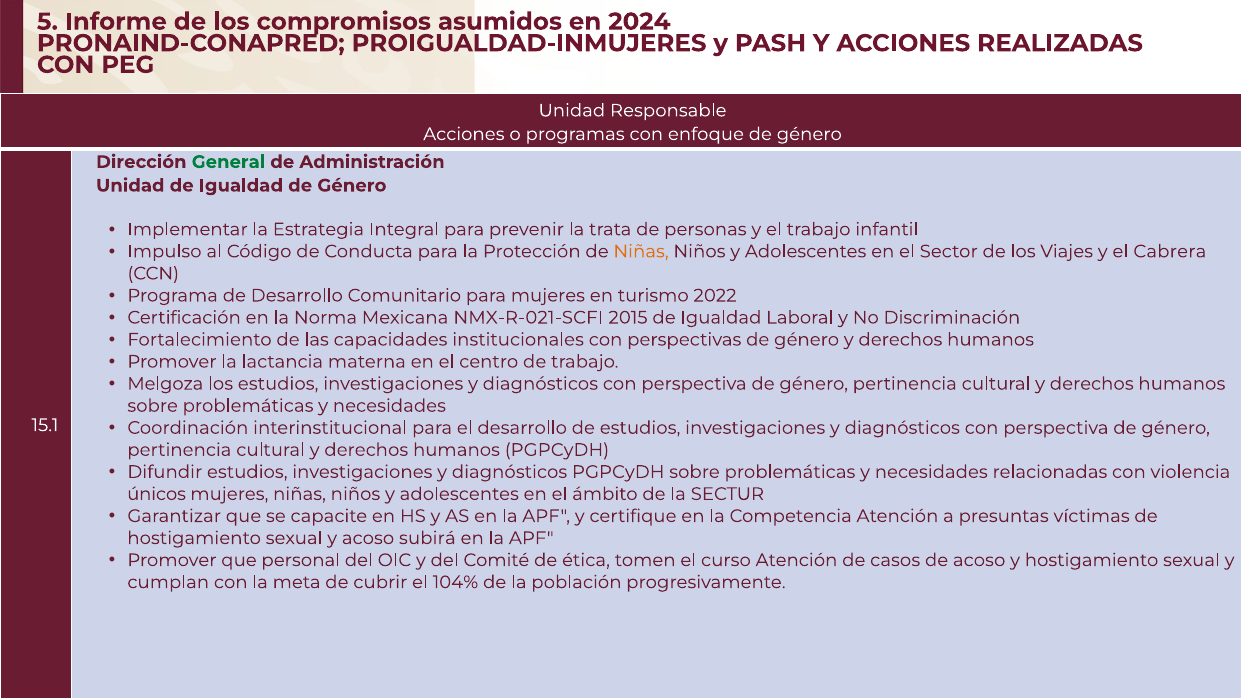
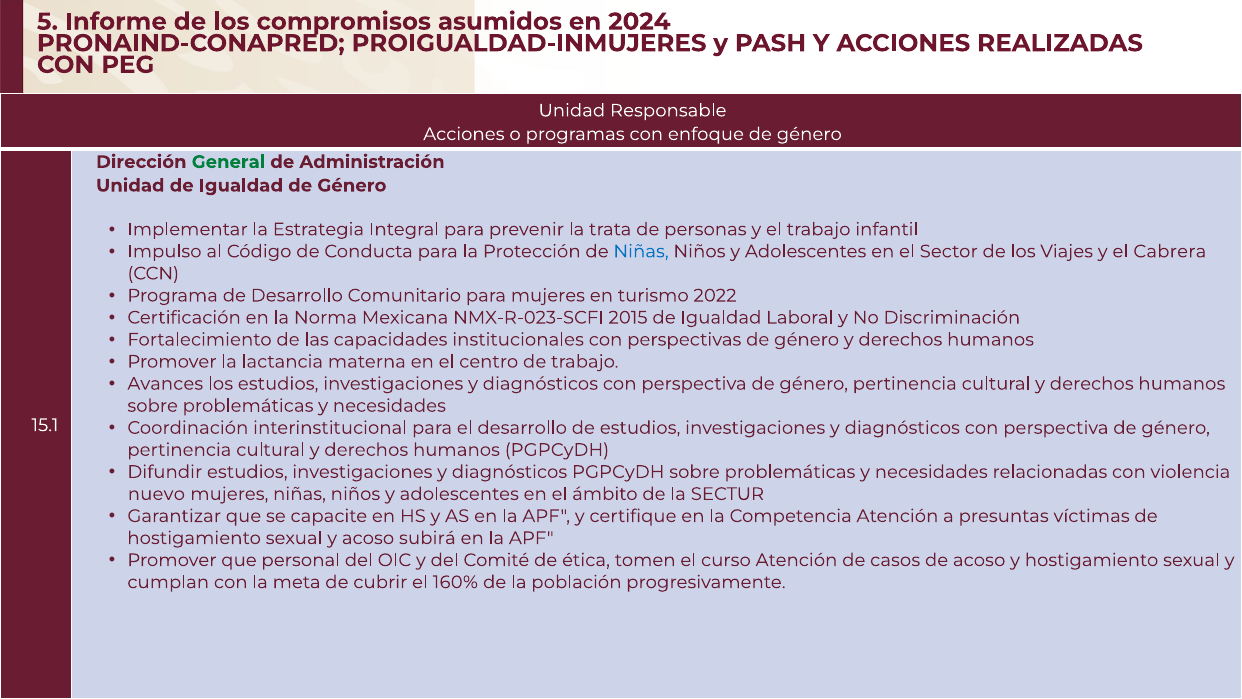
Niñas colour: orange -> blue (641, 251)
NMX-R-021-SCFI: NMX-R-021-SCFI -> NMX-R-023-SCFI (528, 317)
Melgoza: Melgoza -> Avances (165, 384)
únicos: únicos -> nuevo (156, 494)
104%: 104% -> 160% (455, 582)
